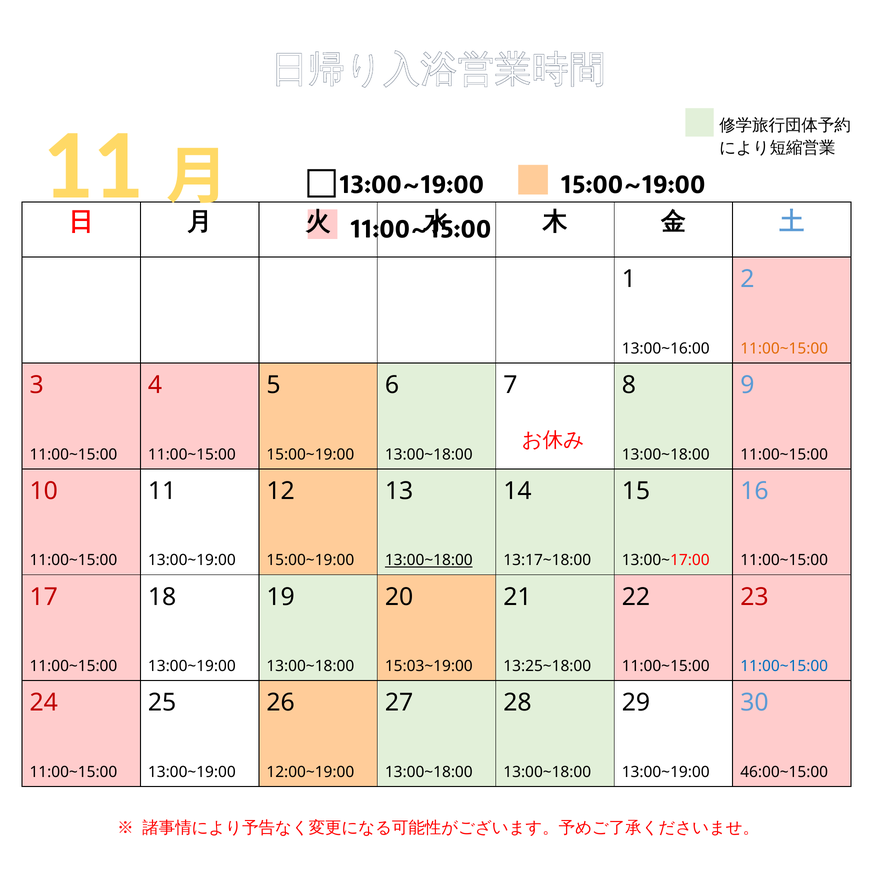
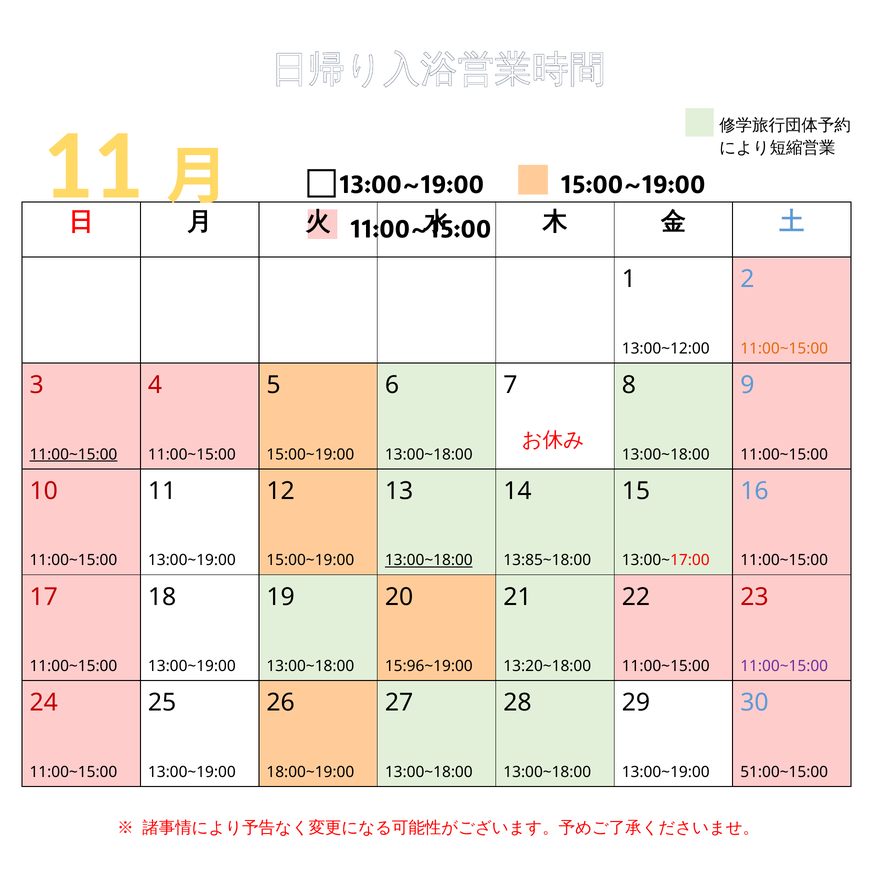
13:00~16:00: 13:00~16:00 -> 13:00~12:00 (666, 349)
11:00~15:00 underline: none -> present (73, 454)
13:17~18:00: 13:17~18:00 -> 13:85~18:00 (547, 560)
15:03~19:00: 15:03~19:00 -> 15:96~19:00 (429, 666)
13:25~18:00: 13:25~18:00 -> 13:20~18:00 (547, 666)
11:00~15:00 colour: blue -> purple (784, 666)
12:00~19:00: 12:00~19:00 -> 18:00~19:00 (310, 772)
46:00~15:00: 46:00~15:00 -> 51:00~15:00 (784, 772)
